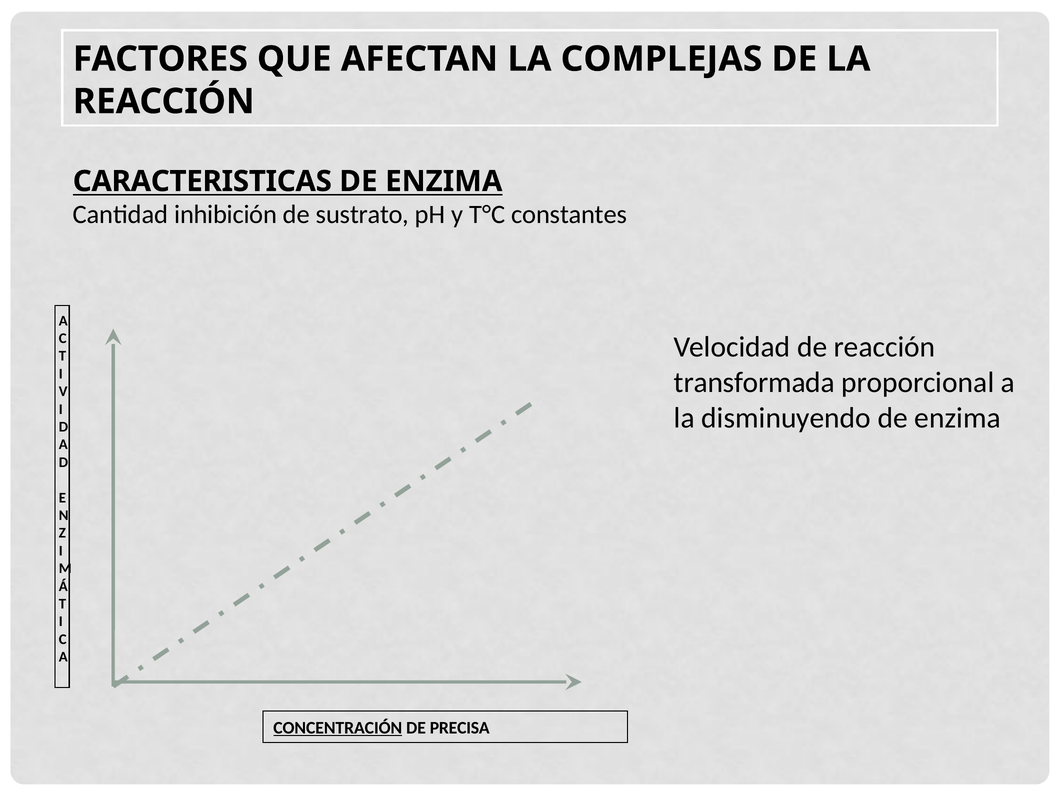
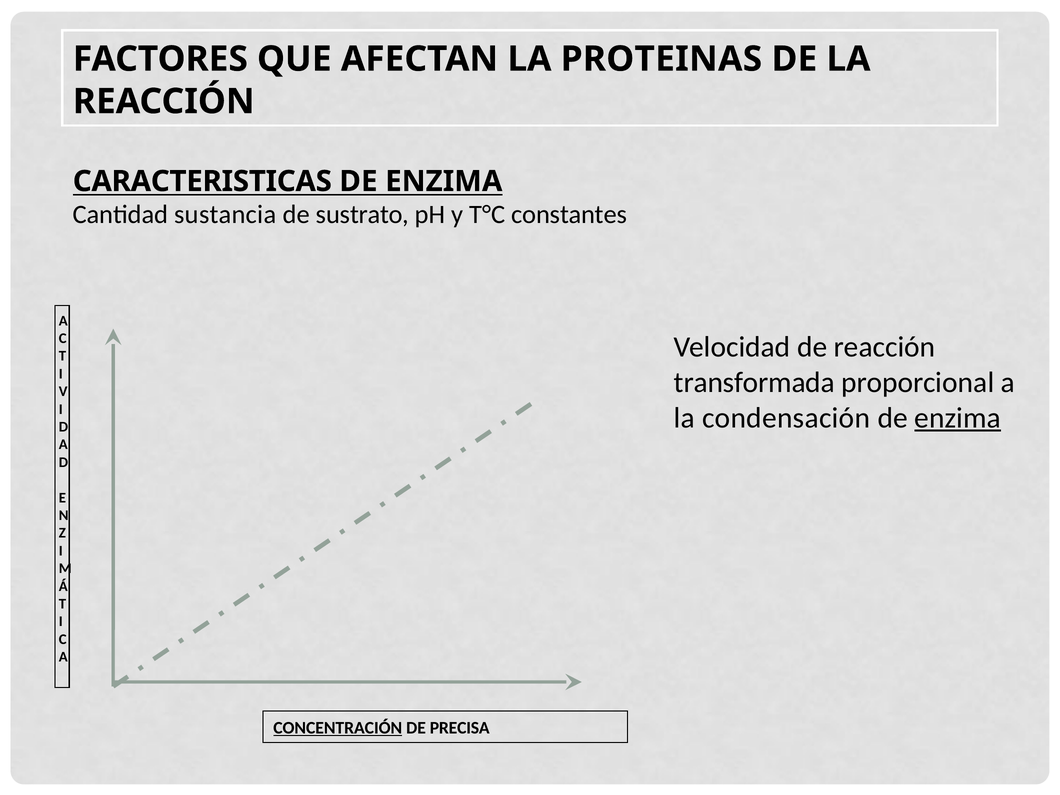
COMPLEJAS: COMPLEJAS -> PROTEINAS (661, 59)
inhibición: inhibición -> sustancia (225, 215)
disminuyendo: disminuyendo -> condensación (786, 418)
enzima underline: none -> present (958, 418)
